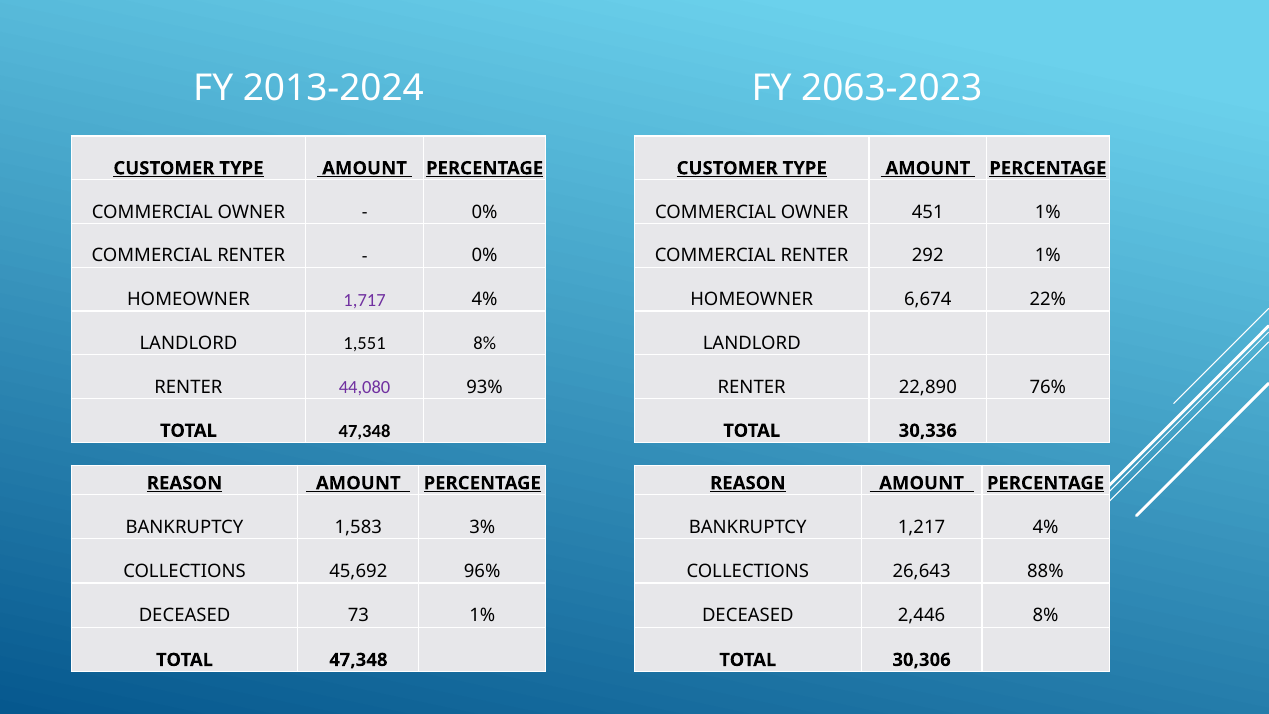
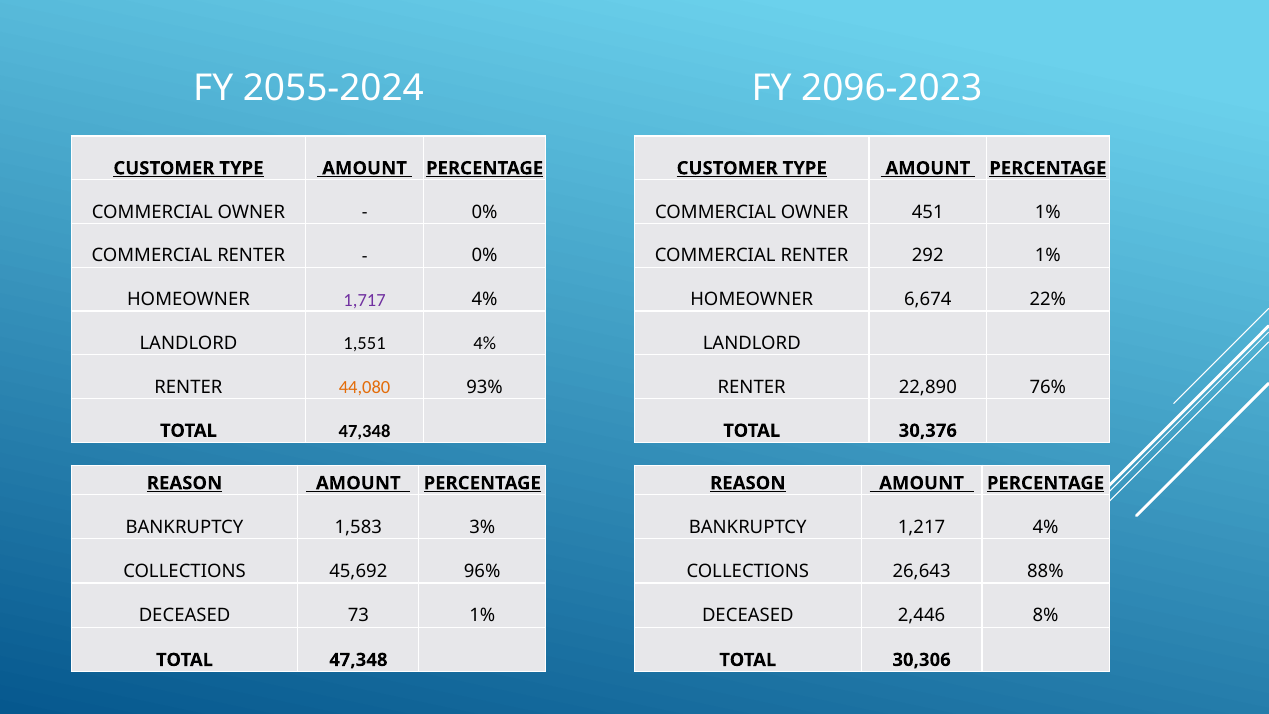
2013-2024: 2013-2024 -> 2055-2024 (333, 89)
2063-2023: 2063-2023 -> 2096-2023 (892, 89)
1,551 8%: 8% -> 4% (485, 344)
44,080 colour: purple -> orange (365, 387)
30,336: 30,336 -> 30,376 (928, 431)
